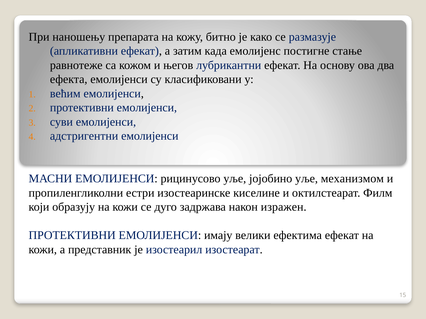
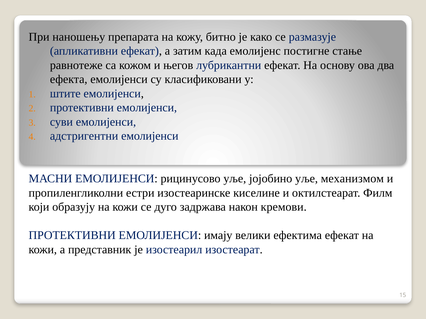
већим: већим -> штите (65, 94)
изражен: изражен -> кремoви (284, 207)
